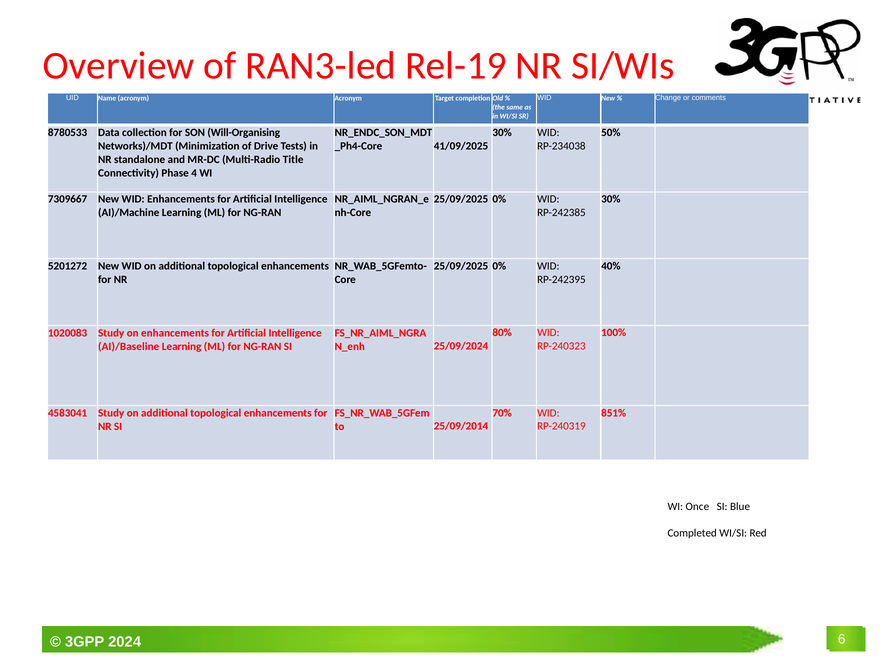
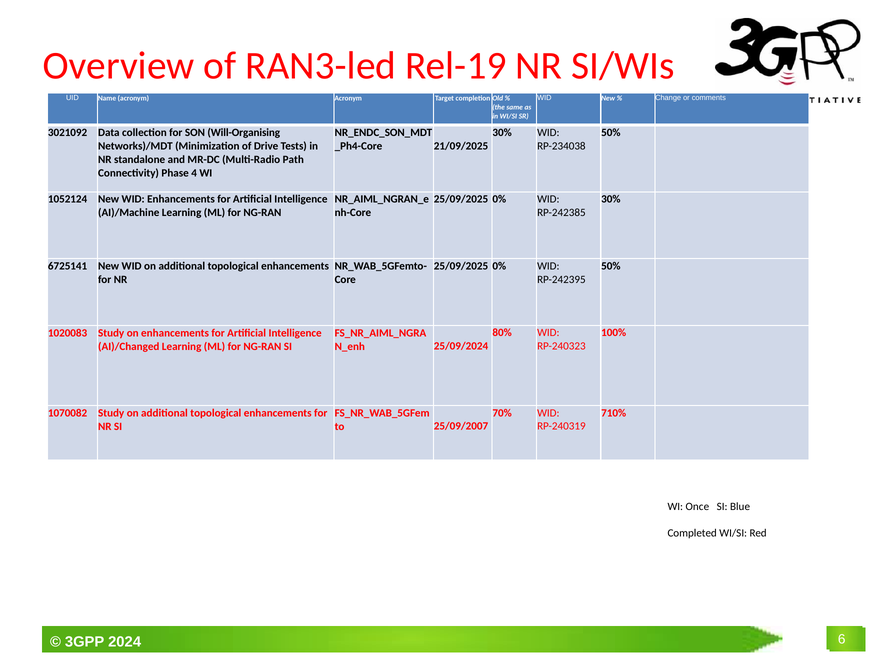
8780533: 8780533 -> 3021092 (68, 132)
41/09/2025: 41/09/2025 -> 21/09/2025 (461, 146)
Title: Title -> Path (293, 159)
7309667: 7309667 -> 1052124 (68, 199)
40%: 40% -> 50% (611, 266)
5201272: 5201272 -> 6725141 (68, 266)
AI)/Baseline: AI)/Baseline -> AI)/Changed (129, 346)
851%: 851% -> 710% (614, 413)
4583041: 4583041 -> 1070082 (68, 413)
25/09/2014: 25/09/2014 -> 25/09/2007 (461, 426)
